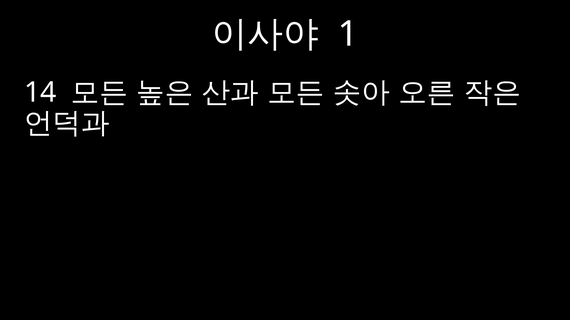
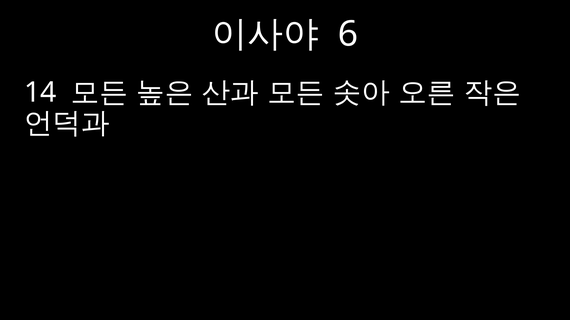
1: 1 -> 6 (348, 34)
